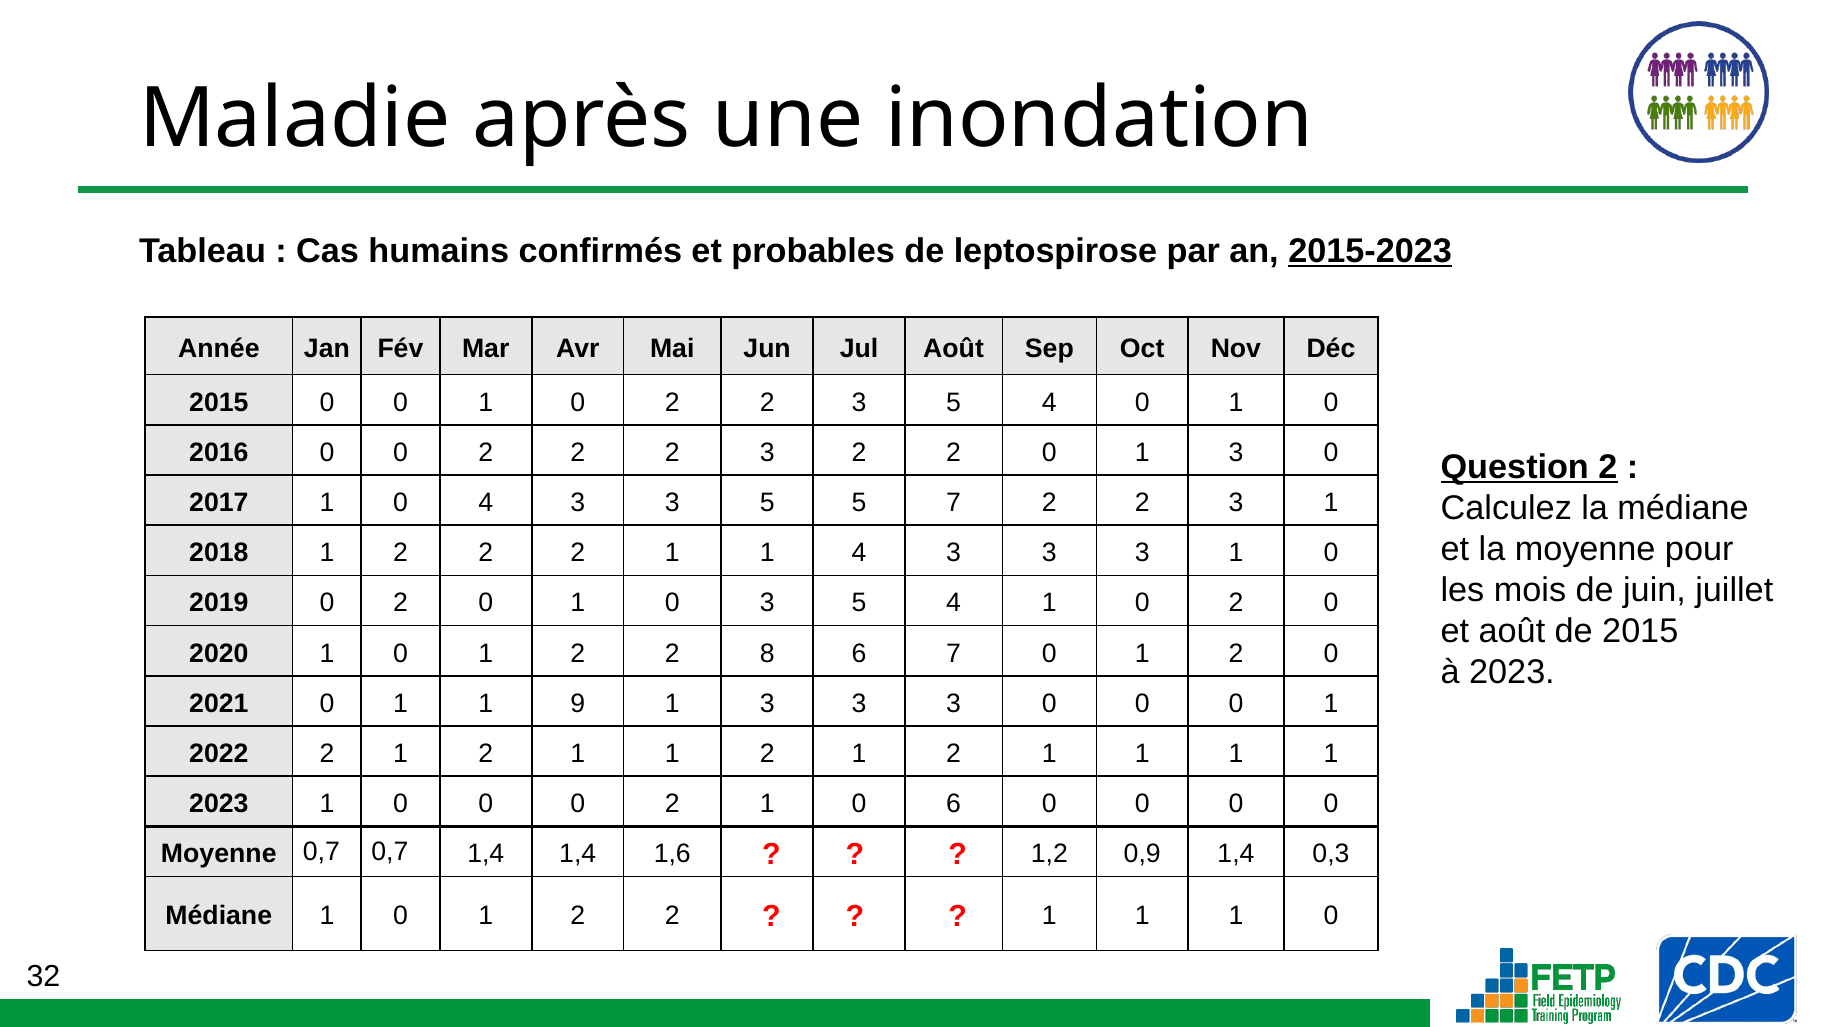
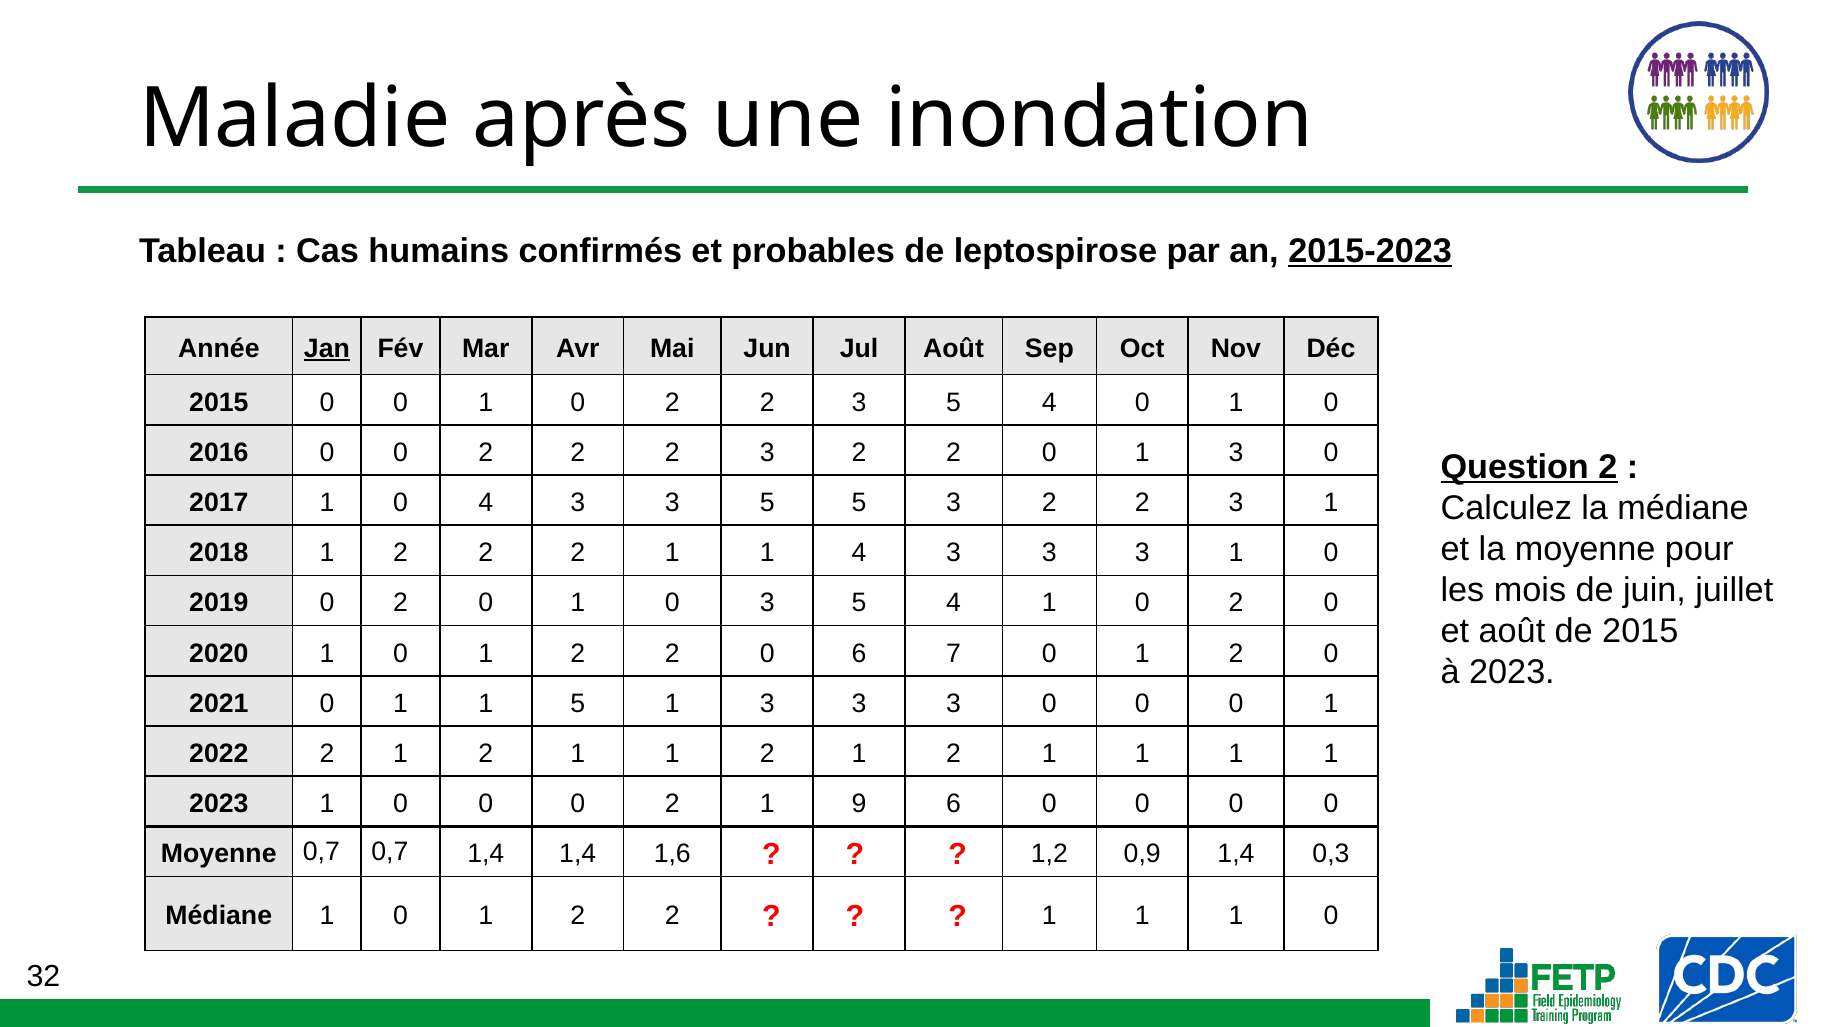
Jan underline: none -> present (327, 349)
5 7: 7 -> 3 (954, 503)
1 2 2 8: 8 -> 0 (767, 653)
1 9: 9 -> 5 (578, 704)
2 1 0: 0 -> 9 (859, 804)
